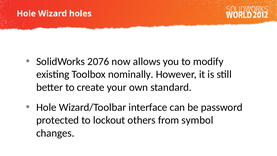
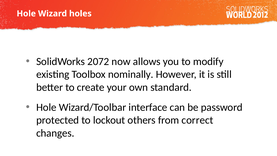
2076: 2076 -> 2072 (98, 61)
symbol: symbol -> correct (197, 120)
